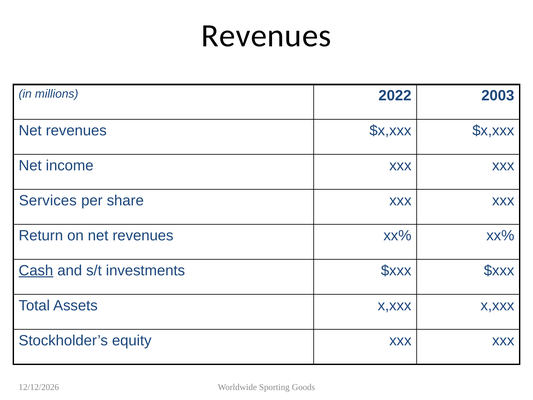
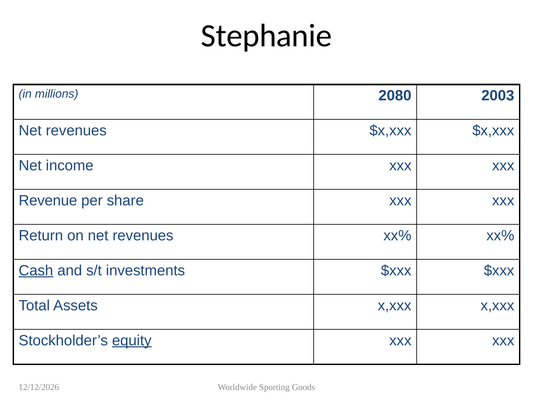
Revenues: Revenues -> Stephanie (267, 36)
2022: 2022 -> 2080 (395, 96)
Services: Services -> Revenue (48, 200)
equity underline: none -> present (132, 340)
